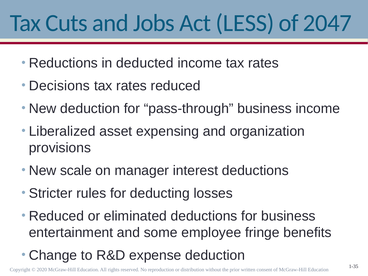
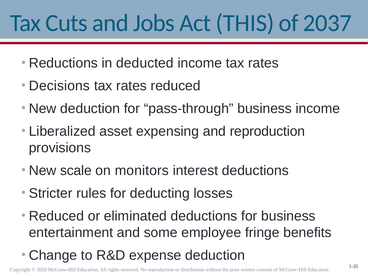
LESS: LESS -> THIS (245, 23)
2047: 2047 -> 2037 (327, 23)
and organization: organization -> reproduction (267, 131)
manager: manager -> monitors (142, 171)
